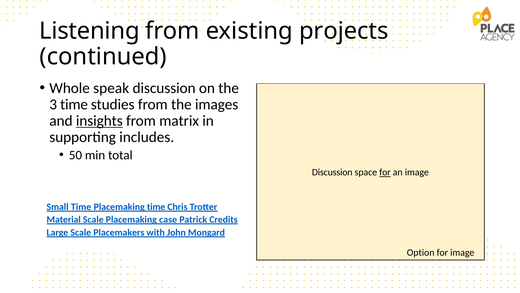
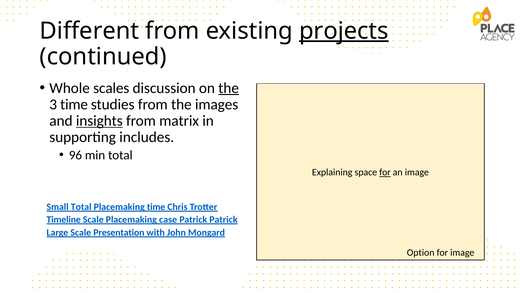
Listening: Listening -> Different (89, 31)
projects underline: none -> present (344, 31)
speak: speak -> scales (111, 88)
the underline: none -> present (229, 88)
50: 50 -> 96 (75, 155)
Discussion: Discussion -> Explaining (332, 172)
Small Time: Time -> Total (81, 207)
Material: Material -> Timeline (64, 219)
Patrick Credits: Credits -> Patrick (223, 219)
Placemakers: Placemakers -> Presentation (119, 232)
